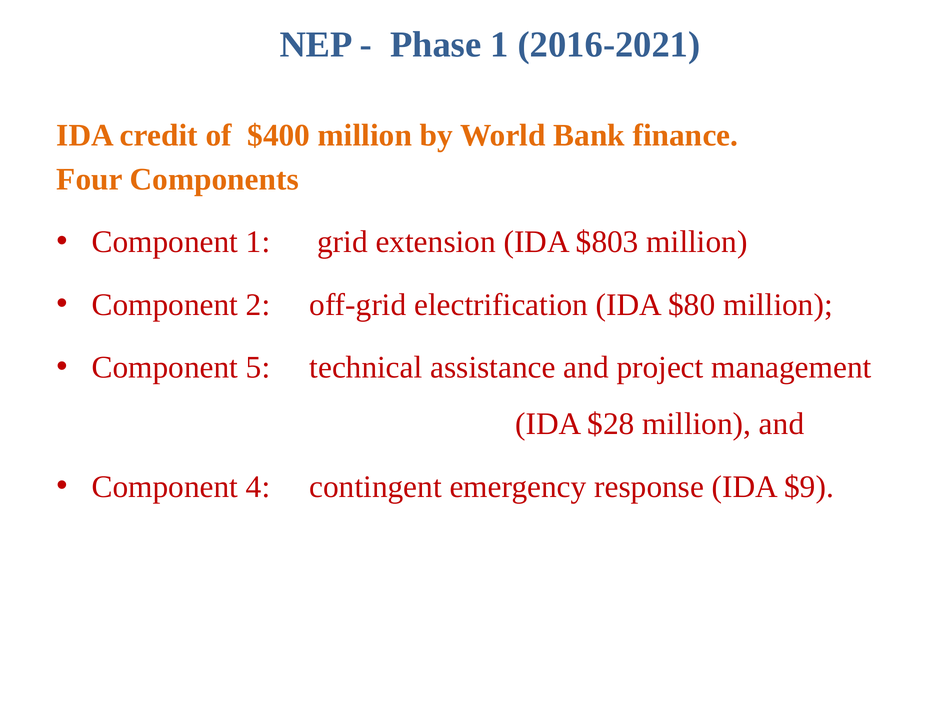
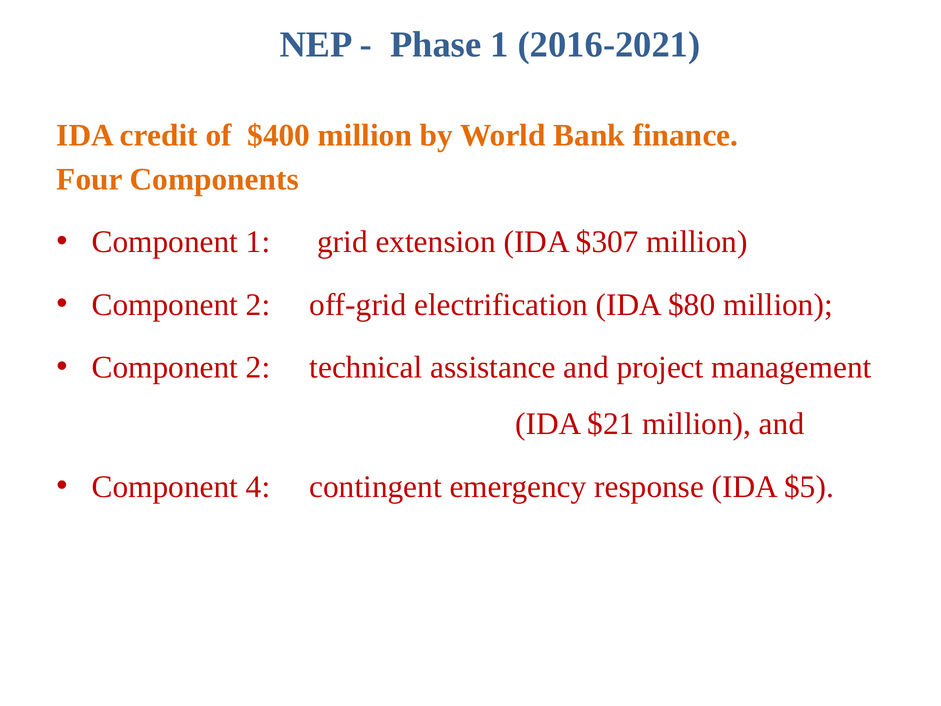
$803: $803 -> $307 (607, 242)
5: 5 -> 2 (258, 367)
$28: $28 -> $21 (611, 424)
$9: $9 -> $5 (809, 487)
